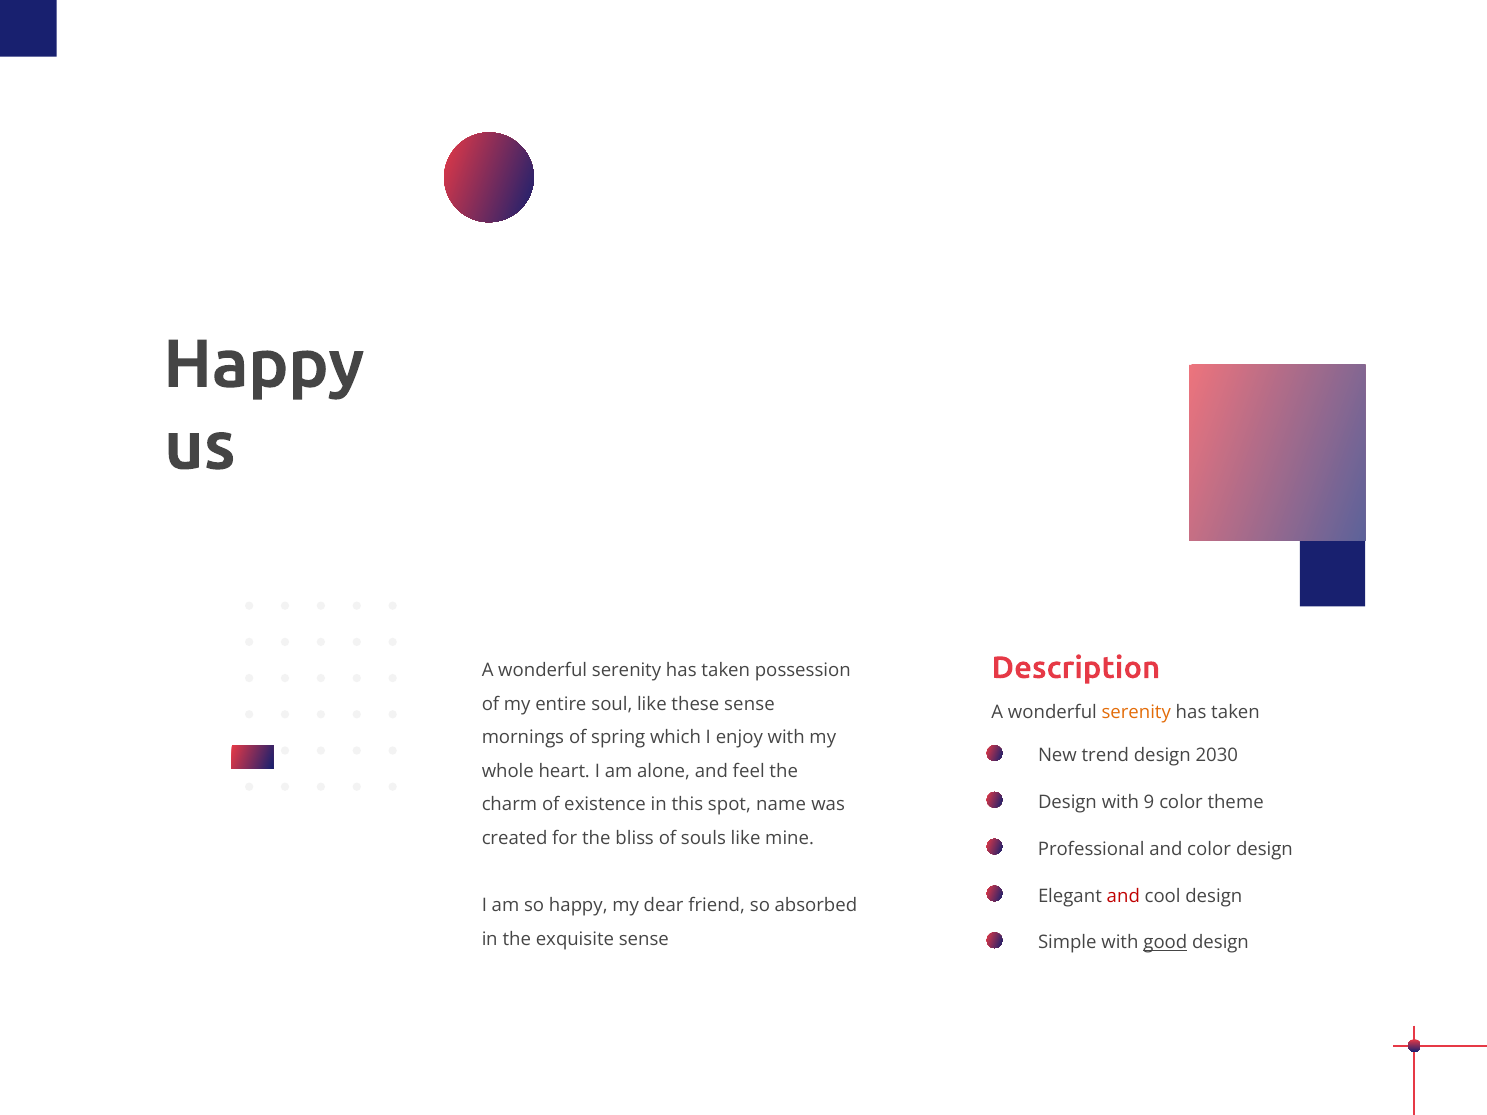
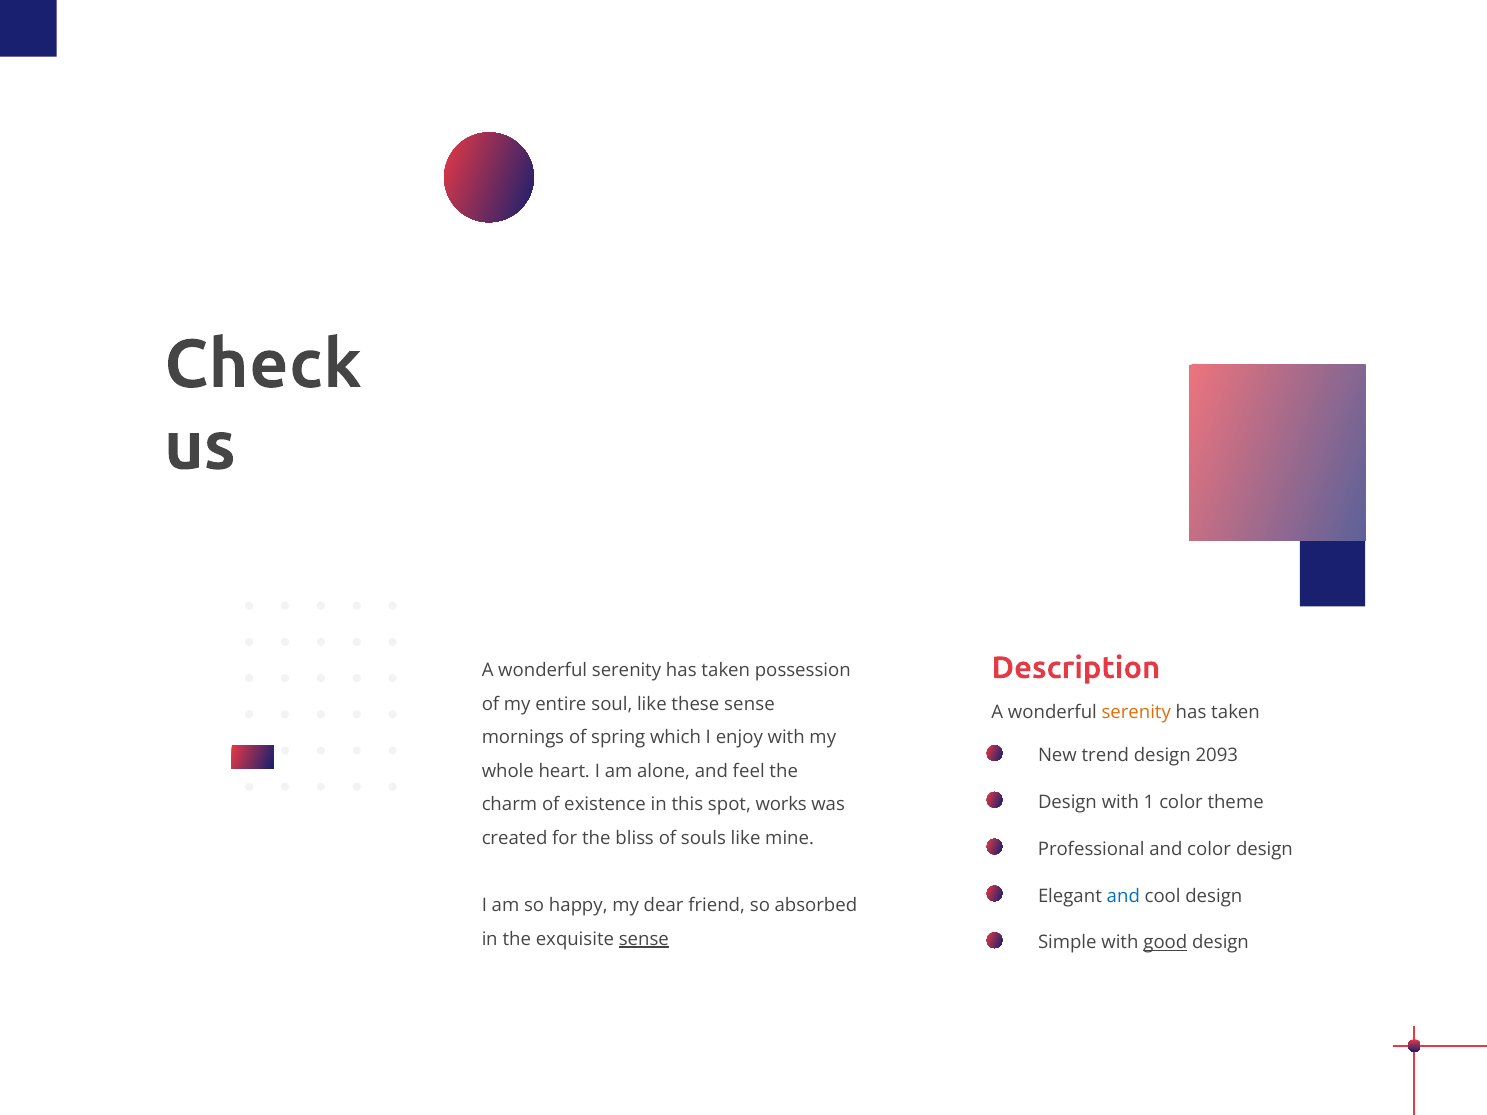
Happy: Happy -> Check (263, 365)
2030: 2030 -> 2093 (1217, 756)
9: 9 -> 1 (1149, 803)
name: name -> works (781, 805)
and colour: red -> blue (1123, 896)
sense underline: none -> present (644, 939)
